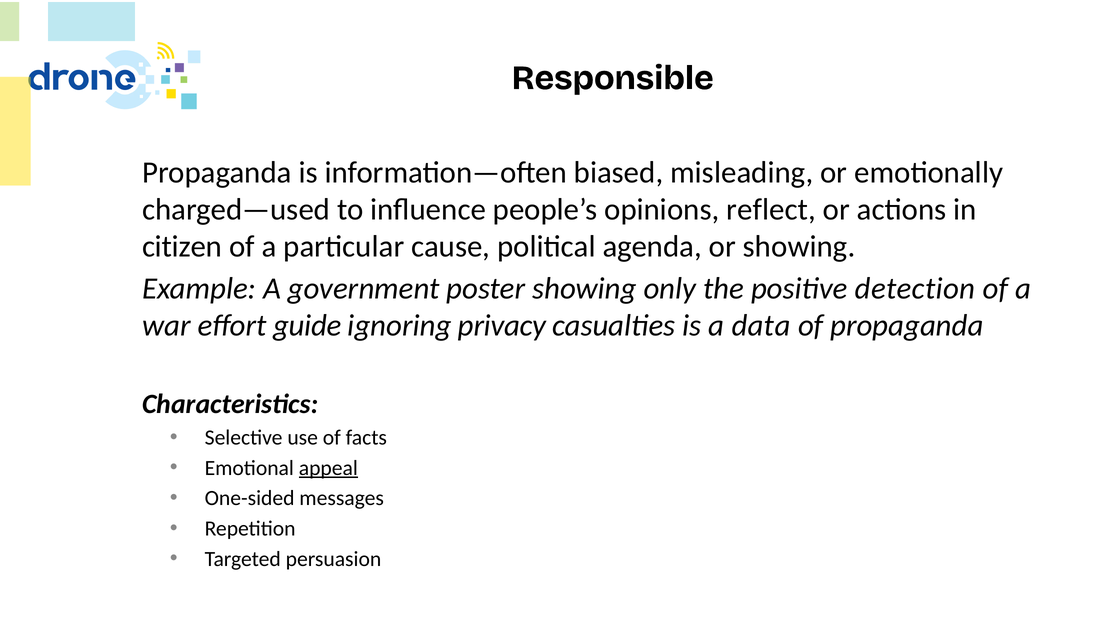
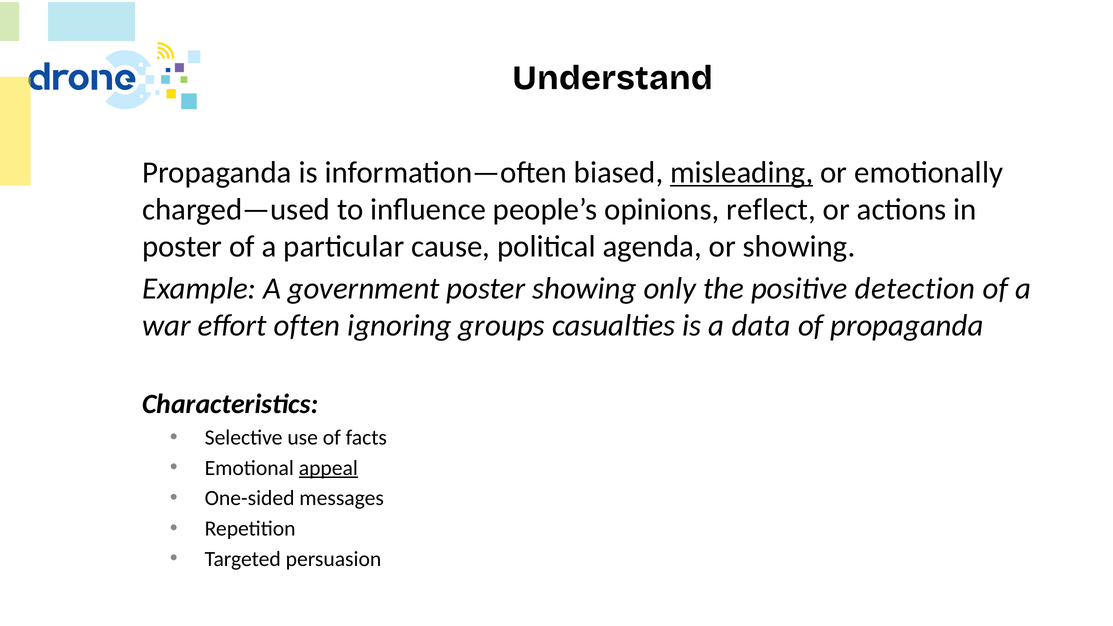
Responsible: Responsible -> Understand (612, 78)
misleading underline: none -> present (742, 172)
citizen: citizen -> poster (182, 247)
guide: guide -> often (307, 326)
privacy: privacy -> groups (502, 326)
